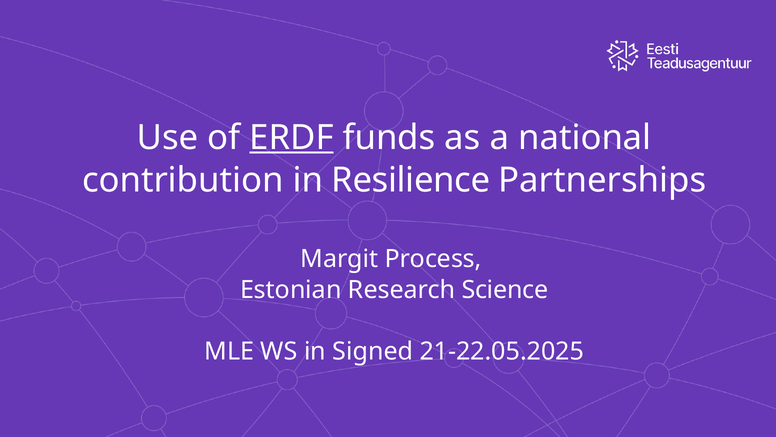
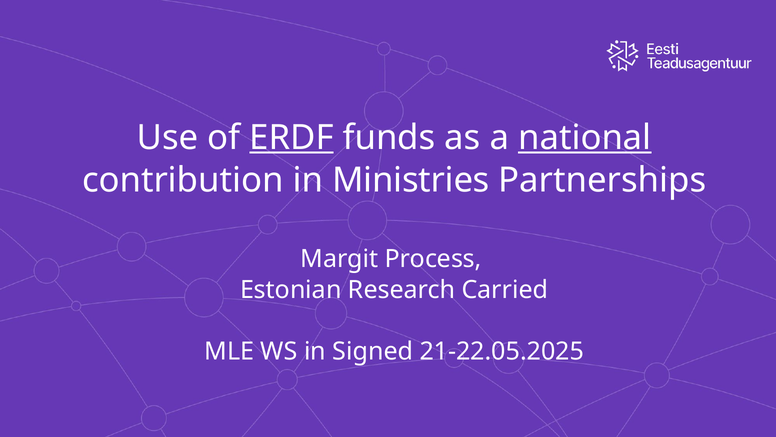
national underline: none -> present (585, 137)
Resilience: Resilience -> Ministries (411, 180)
Science: Science -> Carried (505, 290)
